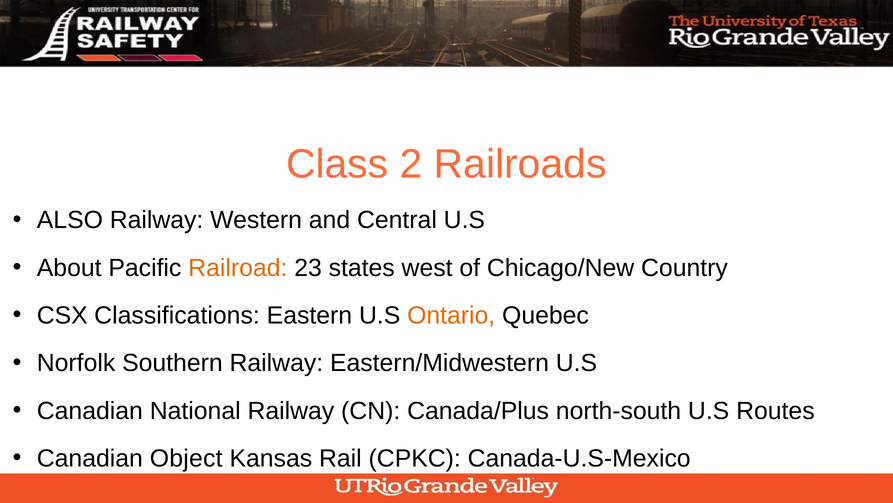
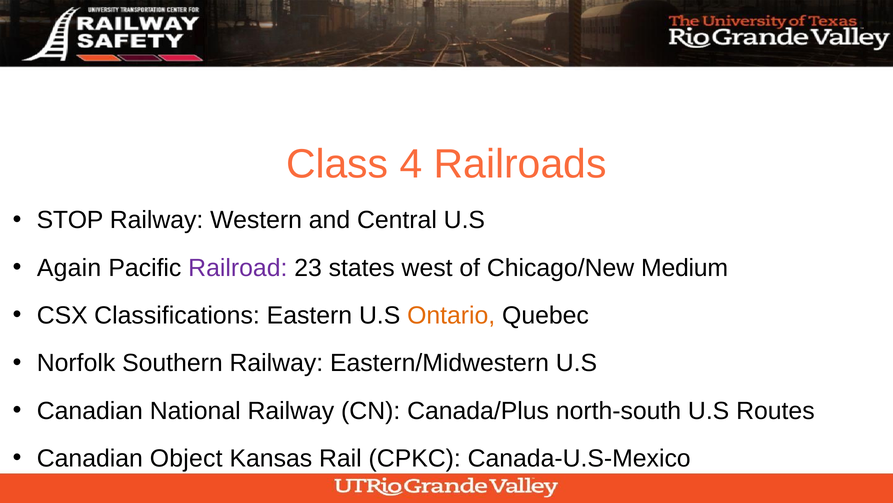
2: 2 -> 4 (411, 164)
ALSO: ALSO -> STOP (70, 220)
About: About -> Again (69, 268)
Railroad colour: orange -> purple (238, 268)
Country: Country -> Medium (685, 268)
